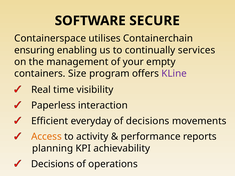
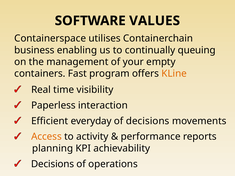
SECURE: SECURE -> VALUES (155, 21)
ensuring: ensuring -> business (34, 50)
services: services -> queuing (197, 50)
Size: Size -> Fast (77, 74)
KLine colour: purple -> orange (174, 74)
